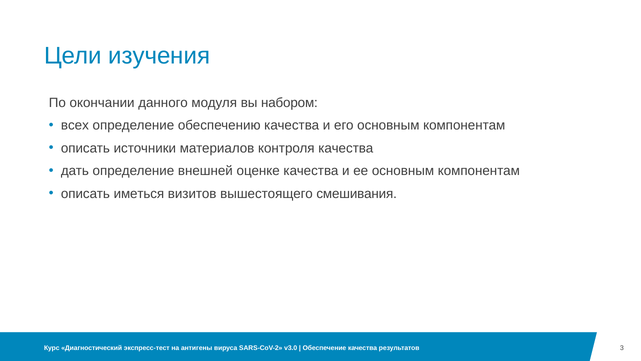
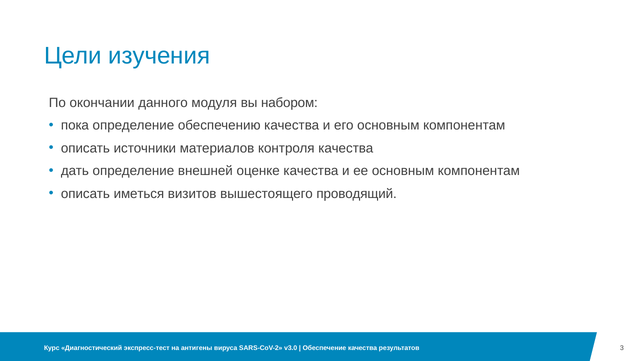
всех: всех -> пока (75, 125)
смешивания: смешивания -> проводящий (357, 194)
